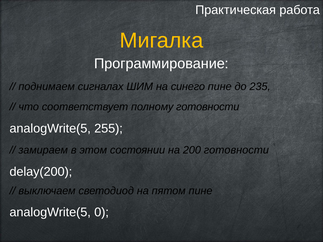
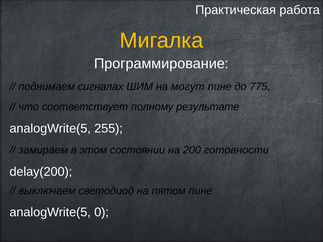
синего: синего -> могут (188, 87)
235: 235 -> 775 (260, 87)
полному готовности: готовности -> результате (208, 107)
